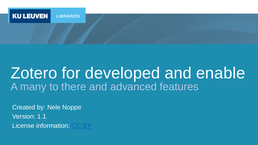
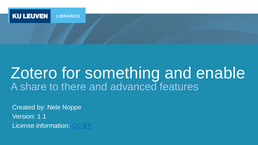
developed: developed -> something (123, 73)
many: many -> share (33, 87)
